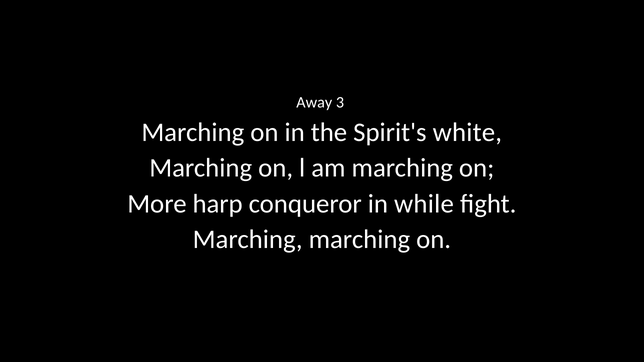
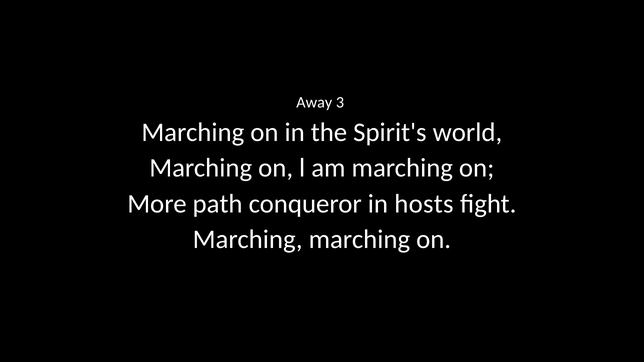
white: white -> world (467, 133)
harp: harp -> path (218, 204)
while: while -> hosts (424, 204)
